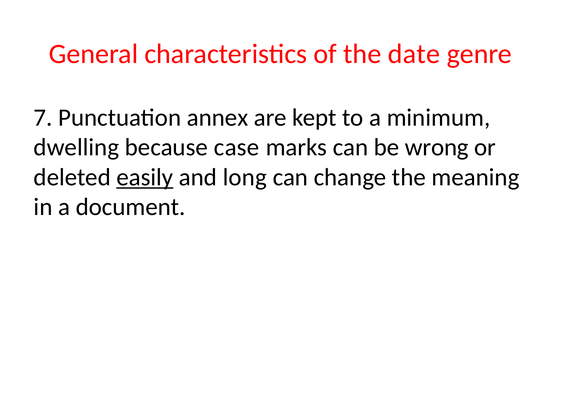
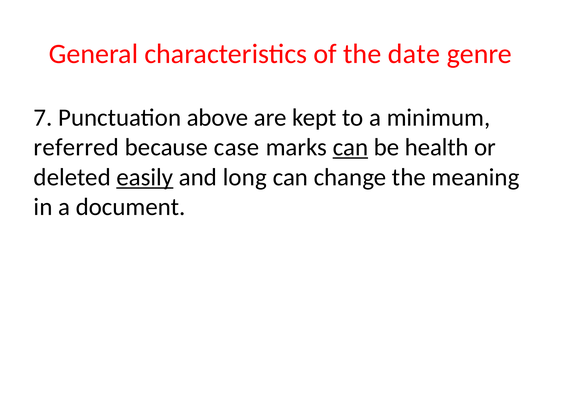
annex: annex -> above (217, 118)
dwelling: dwelling -> referred (76, 148)
can underline: none -> present (350, 148)
wrong: wrong -> health (437, 148)
